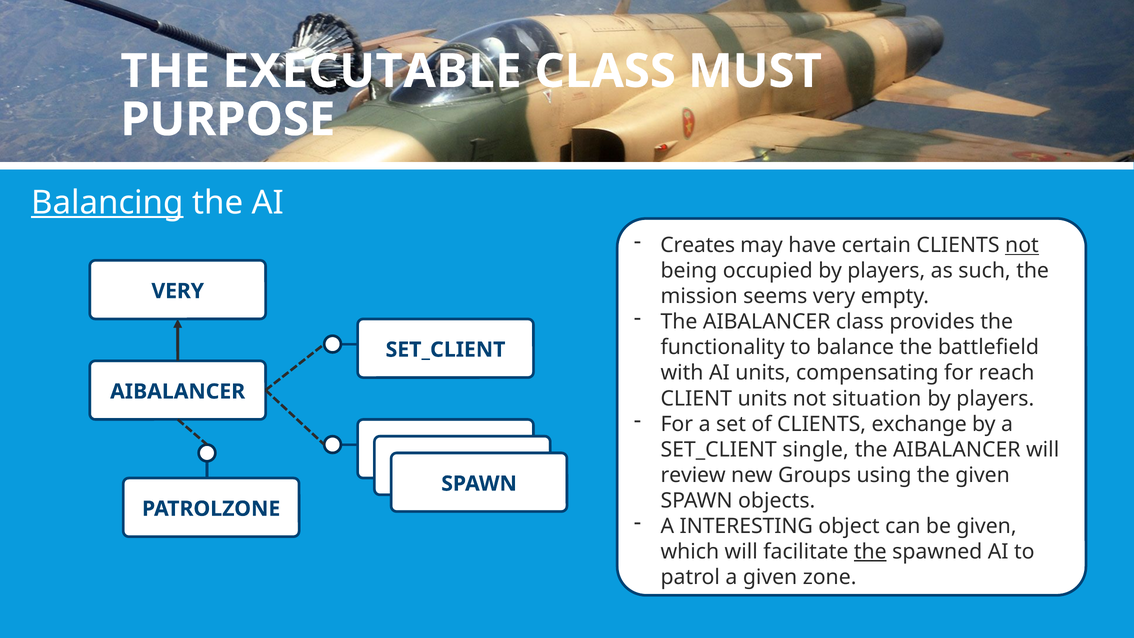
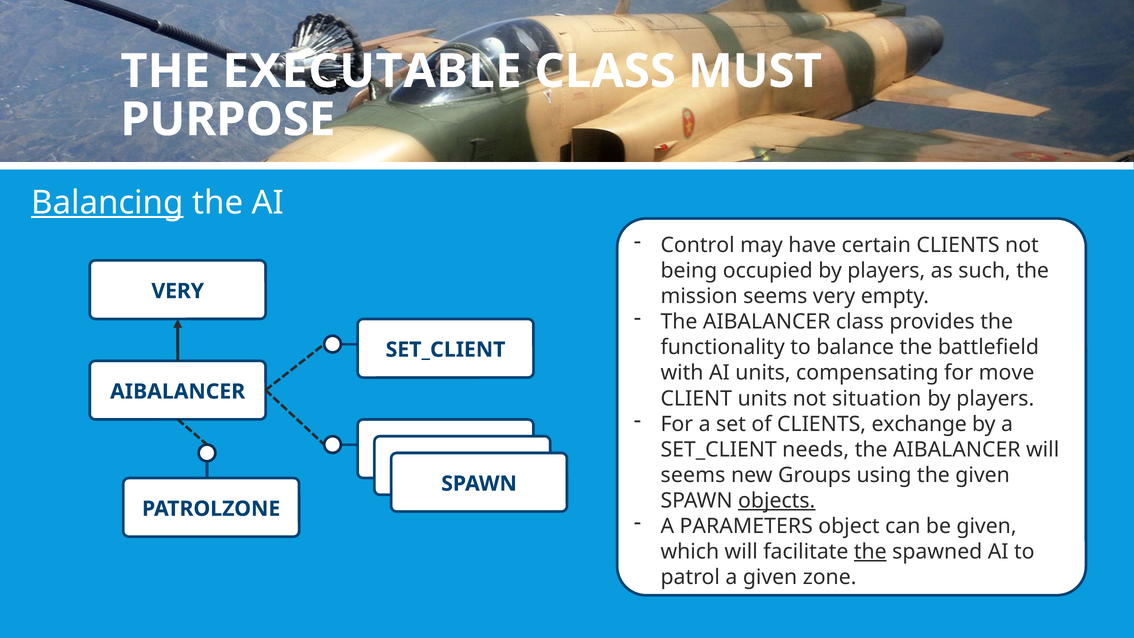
Creates: Creates -> Control (698, 245)
not underline: present -> none (1022, 245)
reach: reach -> move (1007, 373)
single: single -> needs (816, 449)
review: review -> seems (693, 475)
objects underline: none -> present (777, 500)
INTERESTING: INTERESTING -> PARAMETERS (746, 526)
